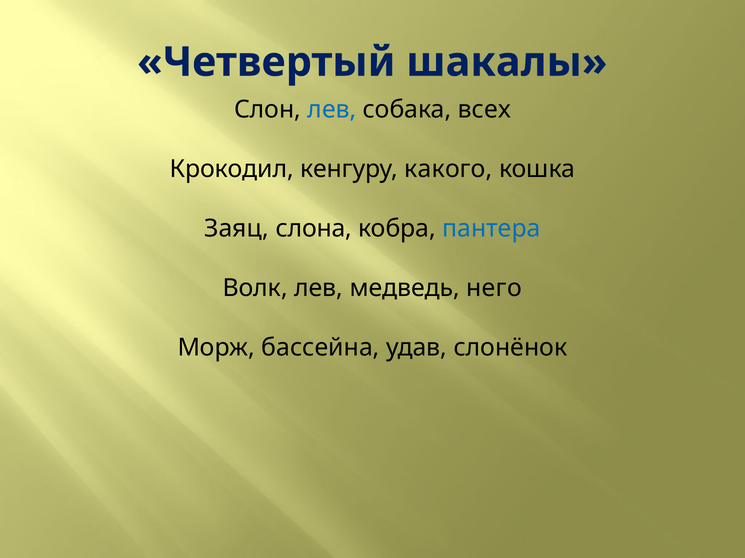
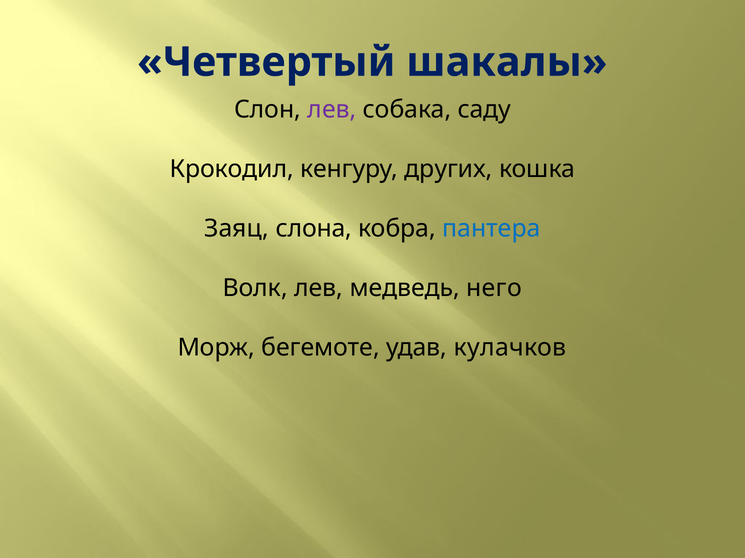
лев colour: blue -> purple (332, 110)
всех: всех -> саду (484, 110)
какого: какого -> других (449, 169)
бассейна: бассейна -> бегемоте (320, 348)
слонёнок: слонёнок -> кулачков (510, 348)
